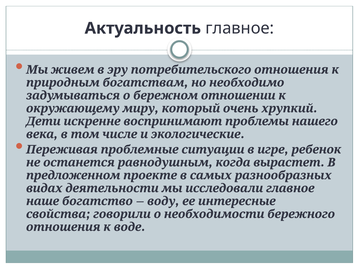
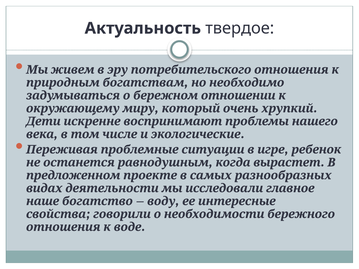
Актуальность главное: главное -> твердое (240, 28)
